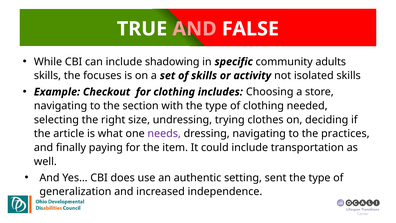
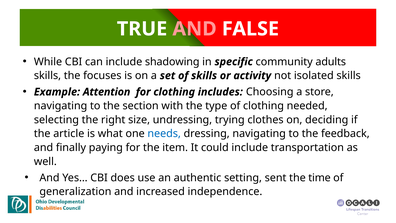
Checkout: Checkout -> Attention (107, 92)
needs colour: purple -> blue (164, 134)
practices: practices -> feedback (345, 134)
type: type -> time (320, 178)
